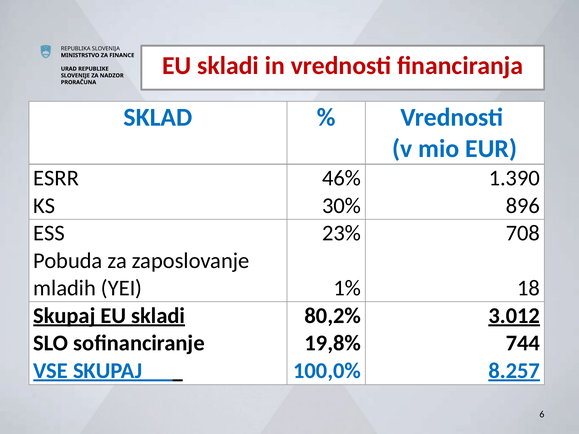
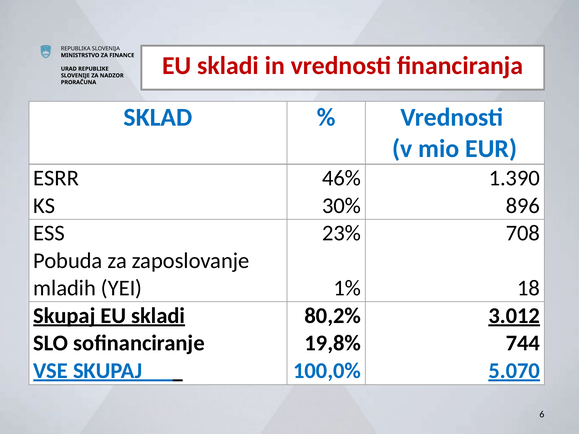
8.257: 8.257 -> 5.070 (514, 371)
